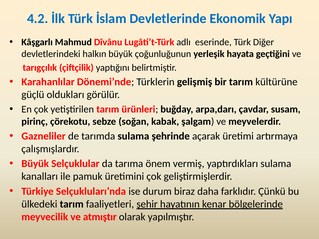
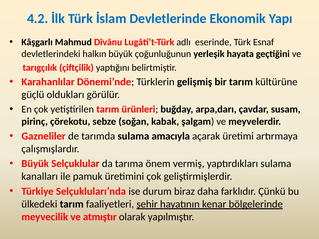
Diğer: Diğer -> Esnaf (264, 42)
şehrinde: şehrinde -> amacıyla (171, 136)
